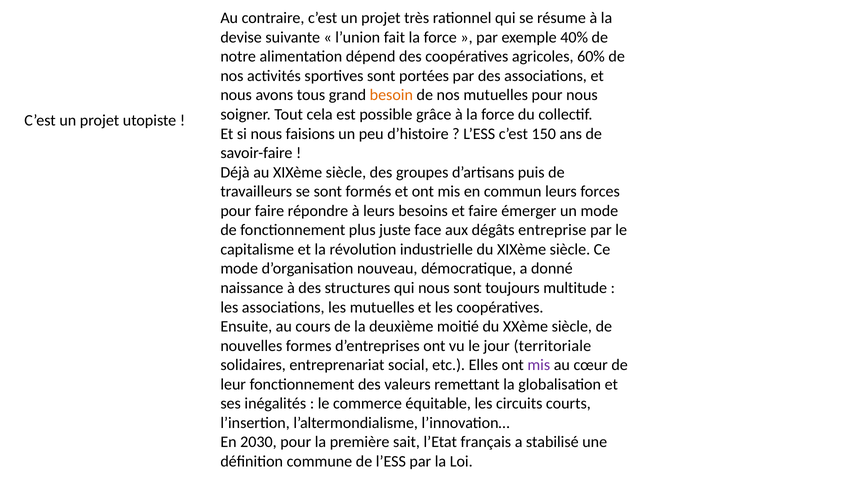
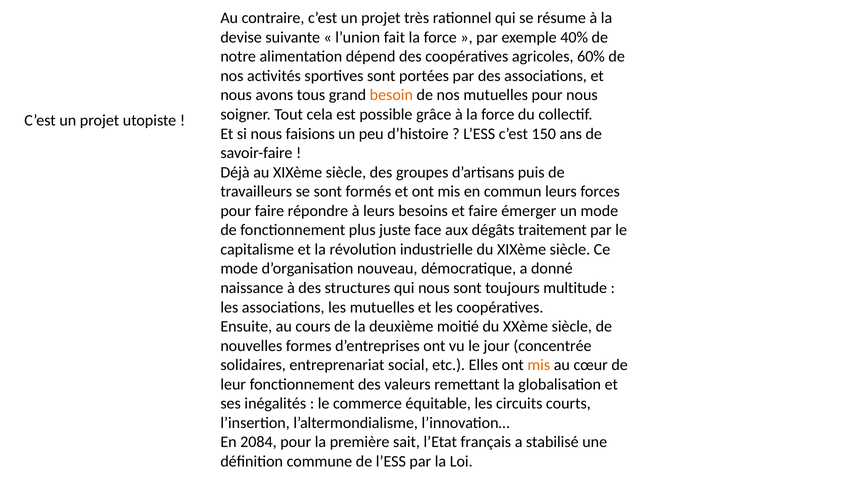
entreprise: entreprise -> traitement (552, 230)
territoriale: territoriale -> concentrée (553, 345)
mis colour: purple -> orange (539, 365)
2030: 2030 -> 2084 (258, 442)
